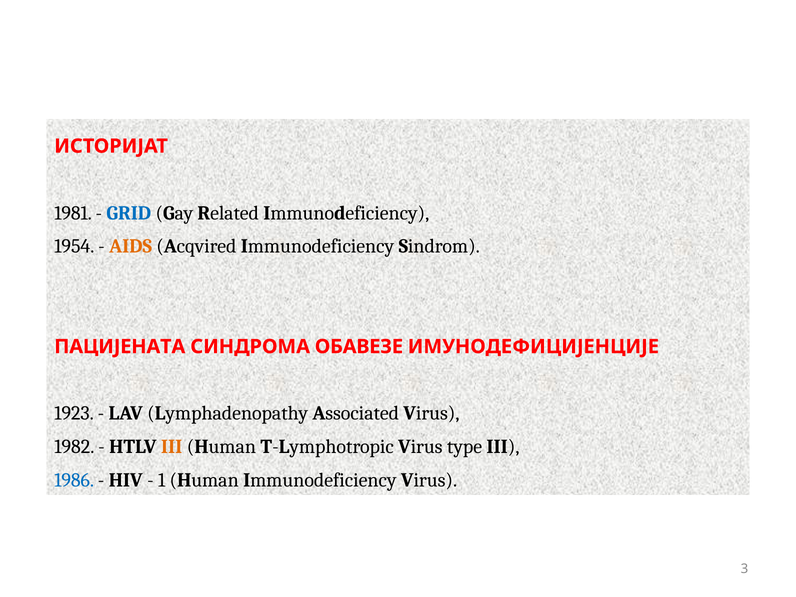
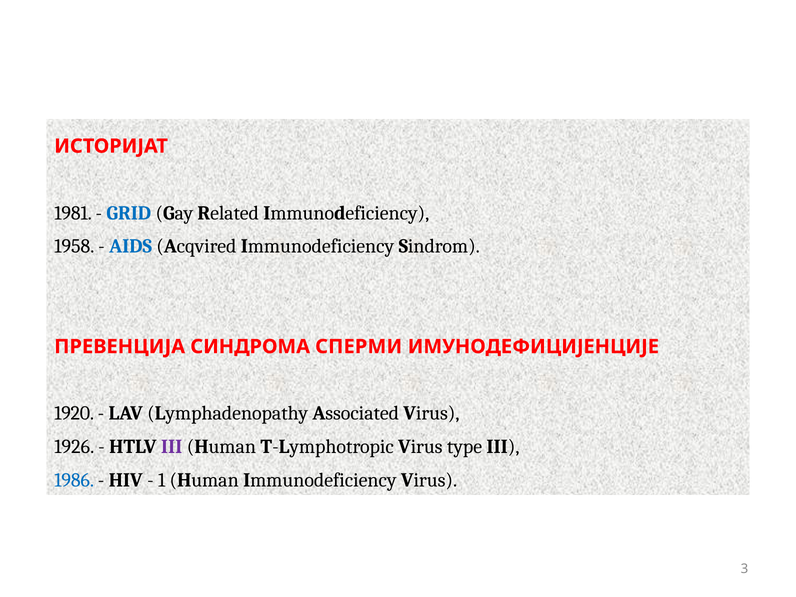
1954: 1954 -> 1958 (74, 246)
AIDS colour: orange -> blue (131, 246)
ПАЦИЈЕНАТА: ПАЦИЈЕНАТА -> ПРЕВЕНЦИЈА (120, 347)
ОБАВЕЗЕ: ОБАВЕЗЕ -> СПЕРМИ (359, 347)
1923: 1923 -> 1920 (74, 413)
1982: 1982 -> 1926 (74, 447)
III colour: orange -> purple (172, 447)
